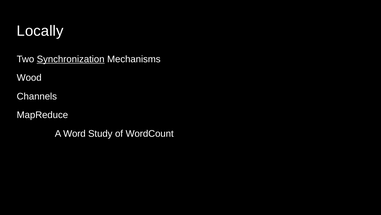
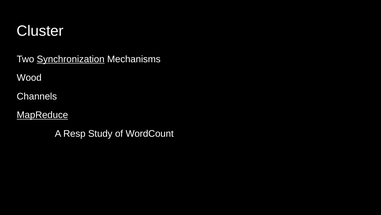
Locally: Locally -> Cluster (40, 31)
MapReduce underline: none -> present (42, 115)
Word: Word -> Resp (74, 133)
